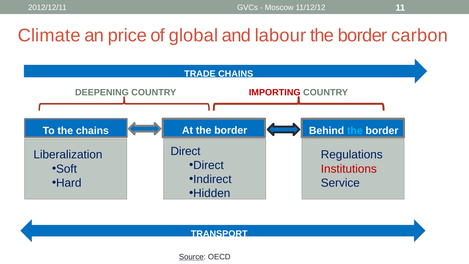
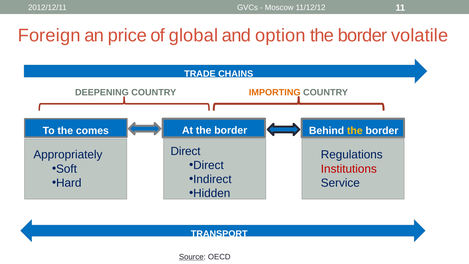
Climate: Climate -> Foreign (49, 36)
labour: labour -> option (280, 36)
carbon: carbon -> volatile (420, 36)
IMPORTING colour: red -> orange (275, 93)
the chains: chains -> comes (92, 131)
the colour: light blue -> yellow (355, 131)
Liberalization: Liberalization -> Appropriately (68, 155)
